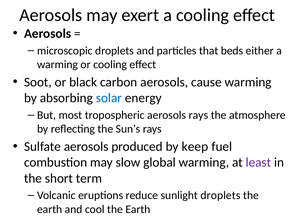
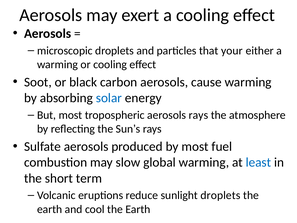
beds: beds -> your (232, 51)
by keep: keep -> most (195, 146)
least colour: purple -> blue (258, 162)
